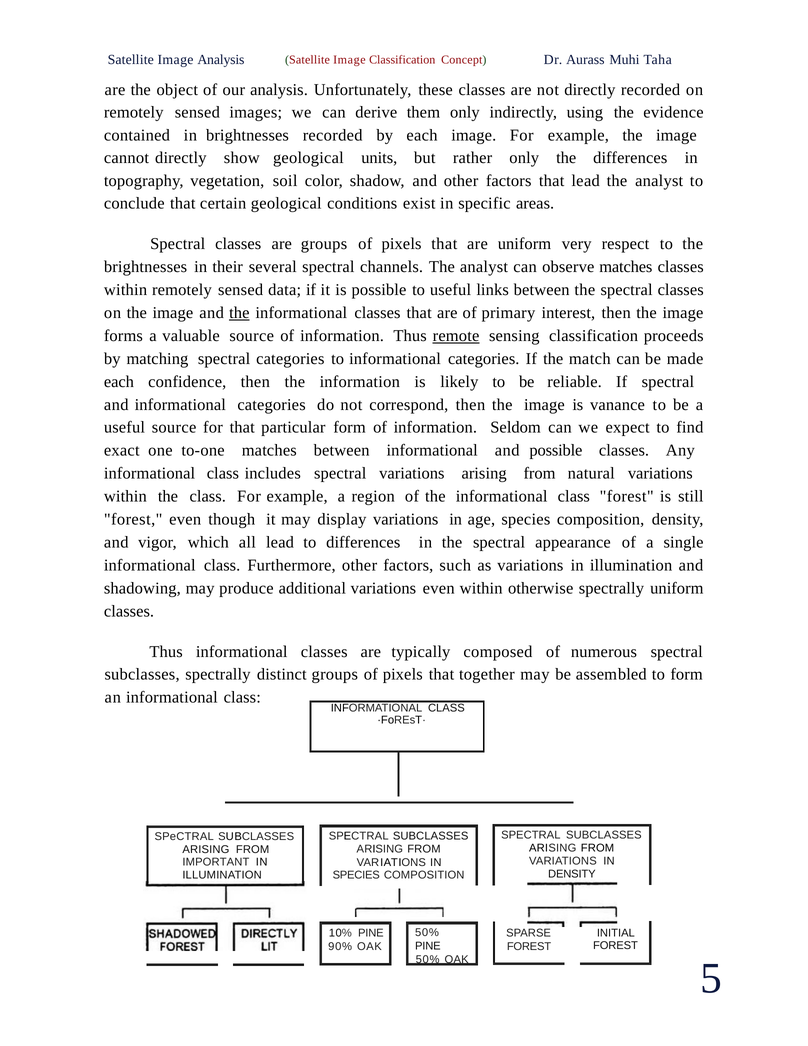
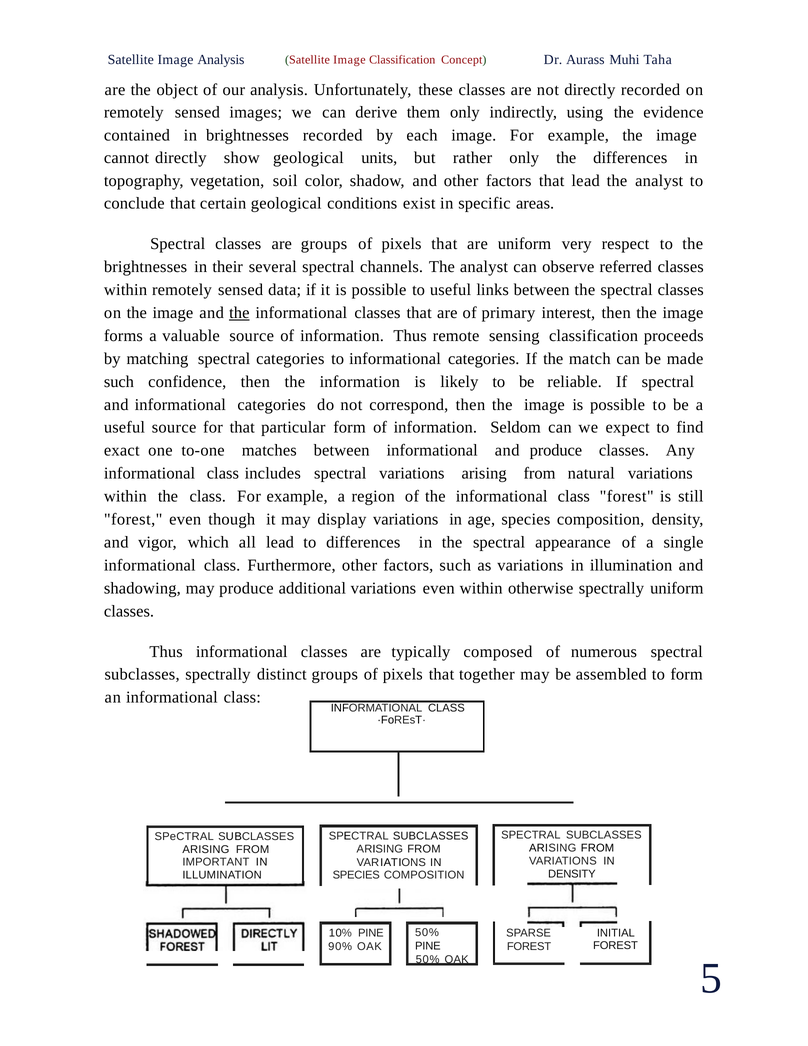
observe matches: matches -> referred (626, 267)
remote underline: present -> none (456, 336)
each: each -> such (119, 381)
image is vanance: vanance -> possible (617, 404)
and possible: possible -> produce (556, 450)
